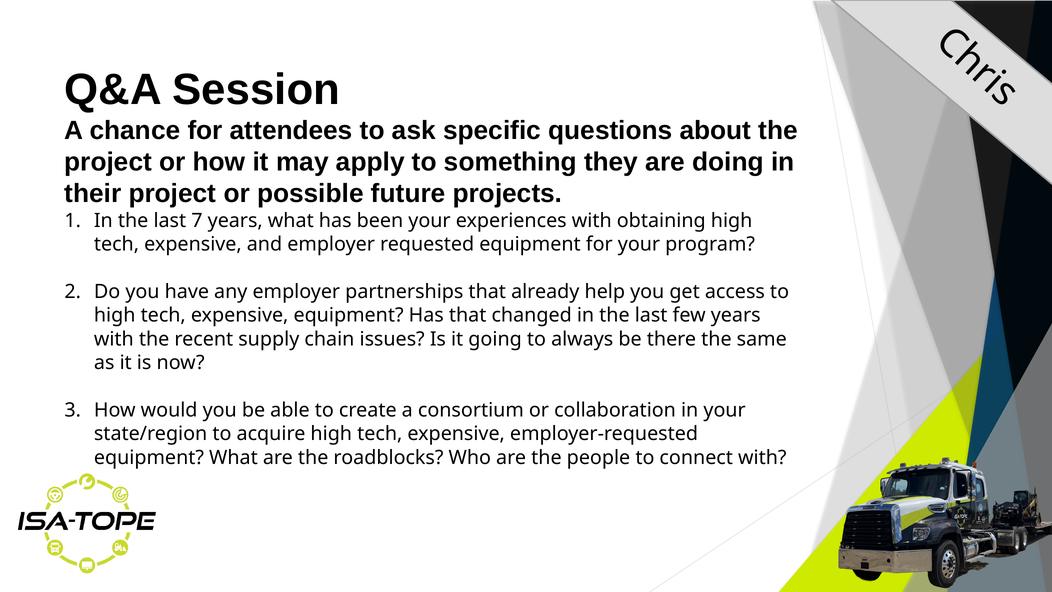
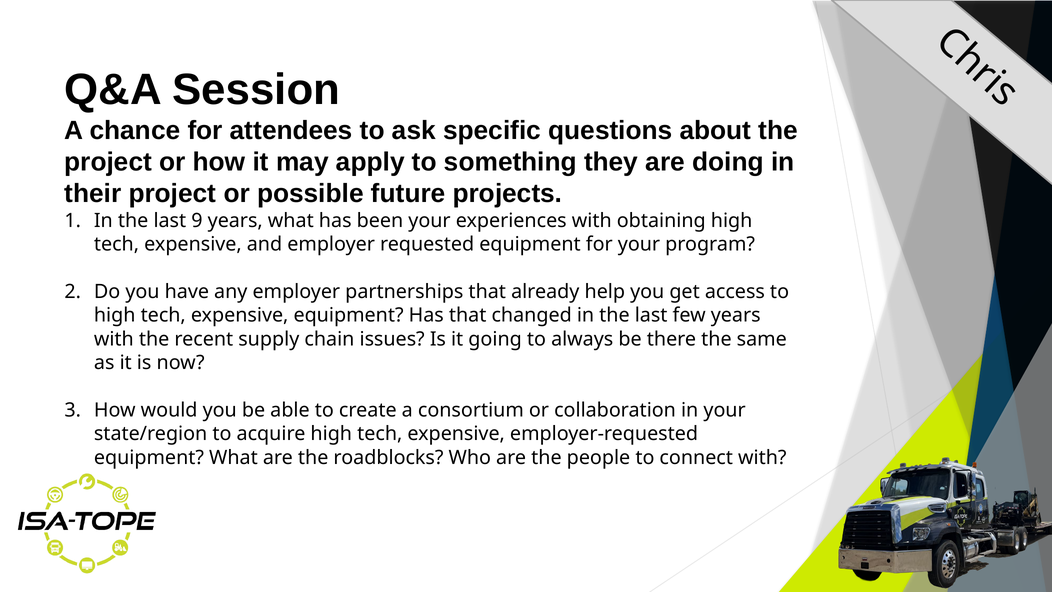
7: 7 -> 9 (197, 221)
